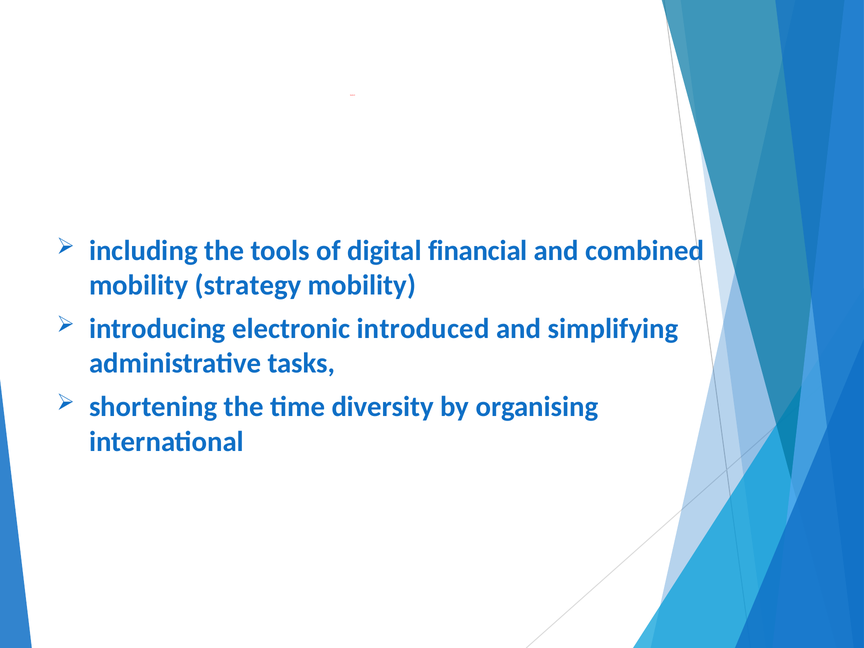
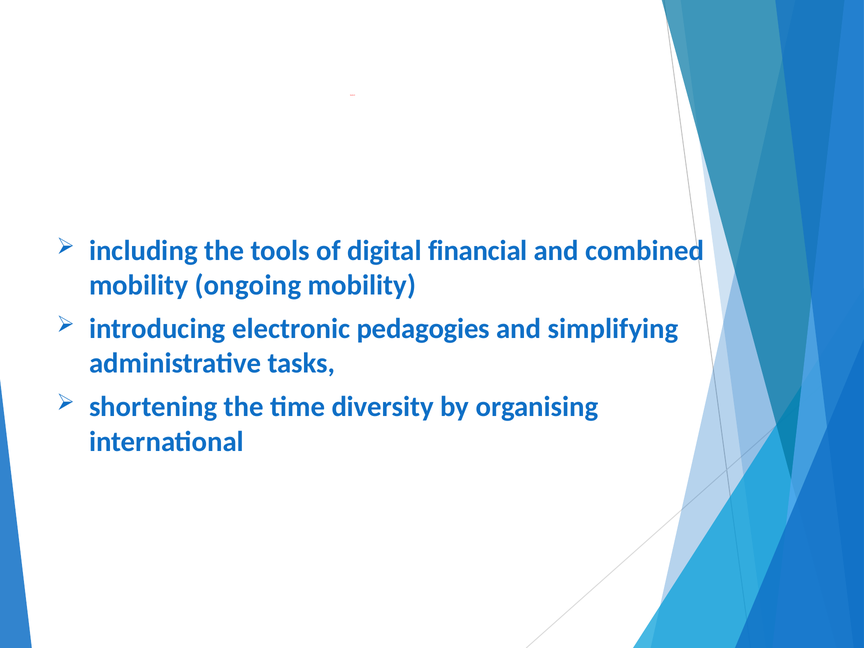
strategy: strategy -> ongoing (248, 285)
introduced: introduced -> pedagogies (423, 329)
